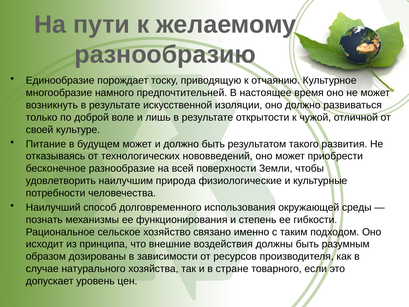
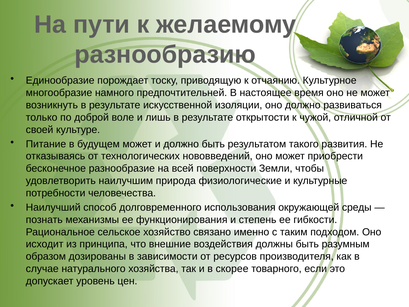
стране: стране -> скорее (232, 269)
